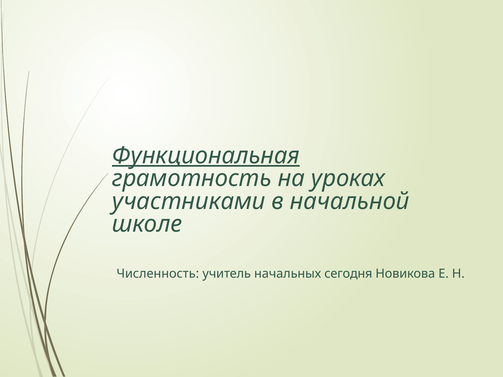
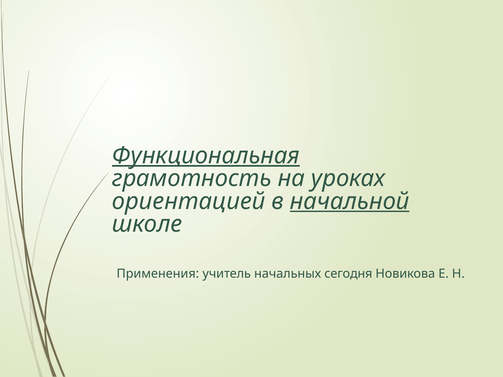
участниками: участниками -> ориентацией (189, 201)
начальной underline: none -> present (350, 201)
Численность: Численность -> Применения (158, 274)
